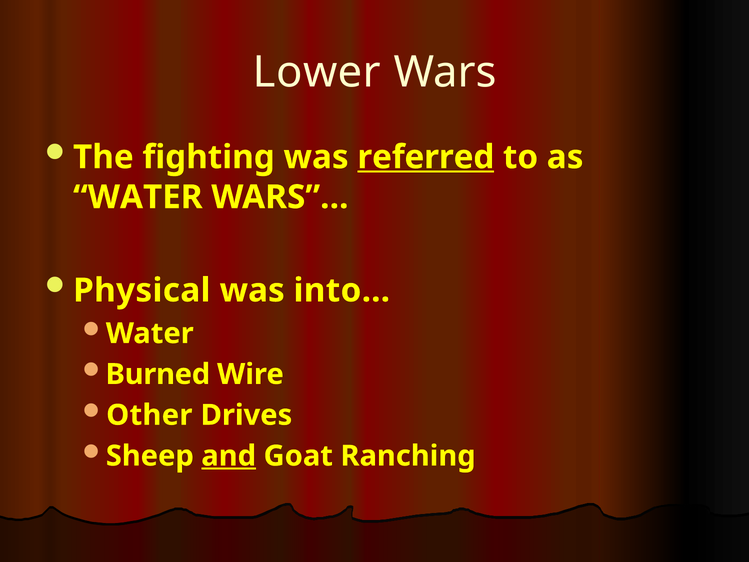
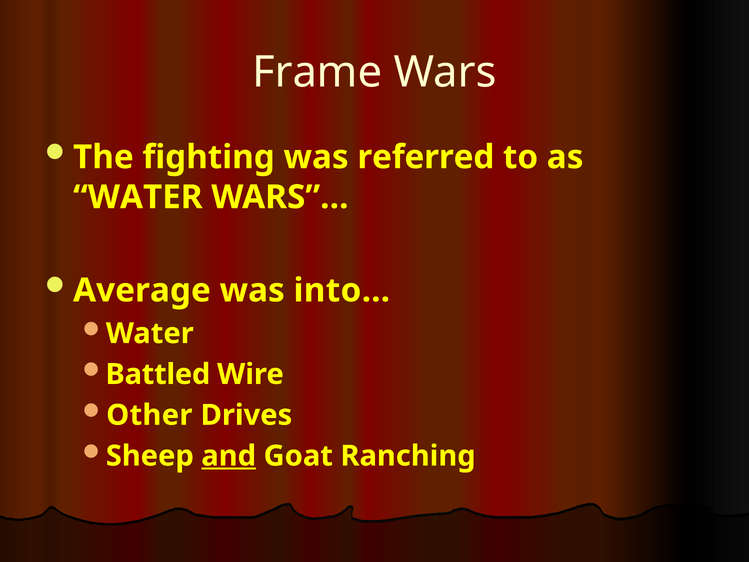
Lower: Lower -> Frame (317, 72)
referred underline: present -> none (426, 157)
Physical: Physical -> Average (142, 290)
Burned: Burned -> Battled (158, 374)
